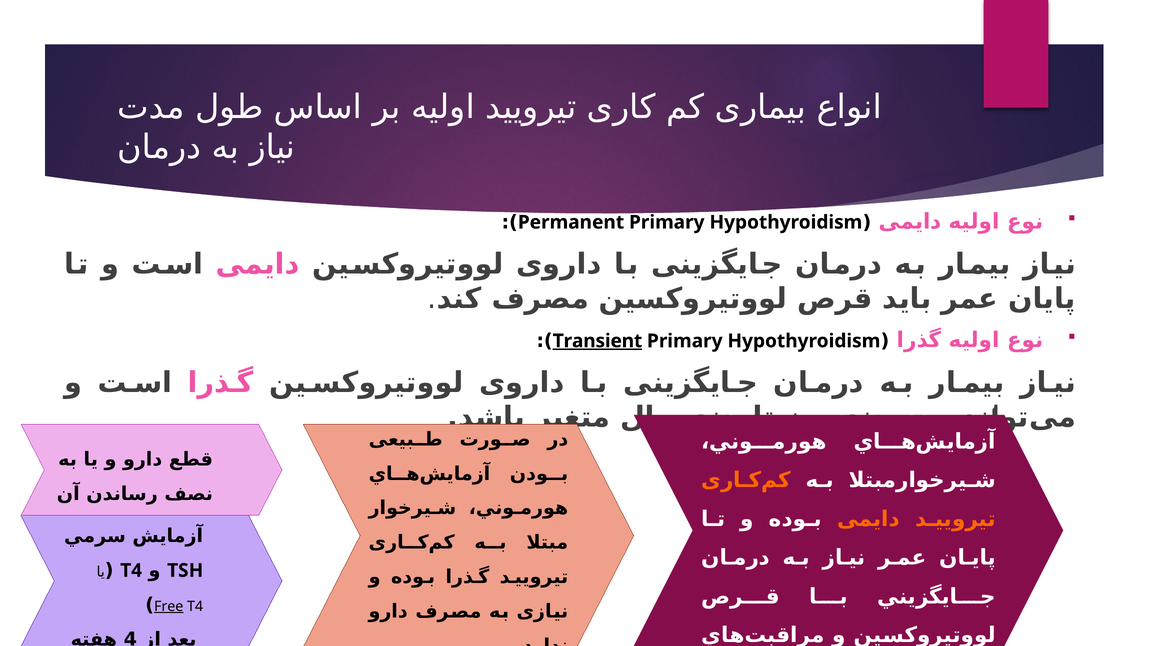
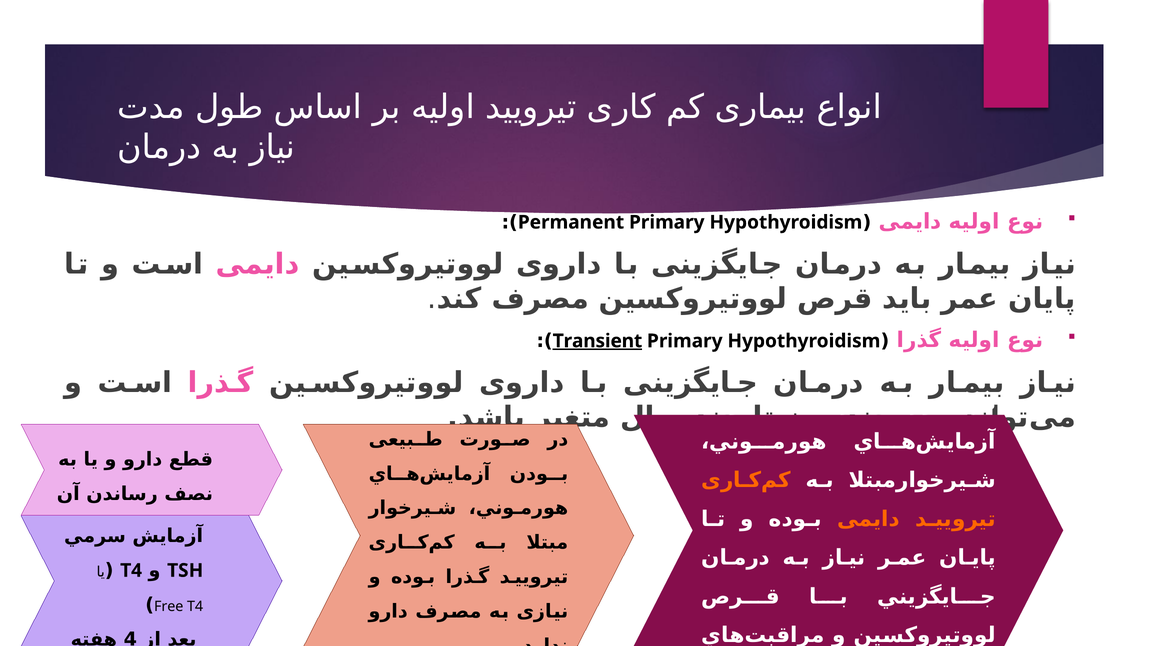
Free underline: present -> none (169, 607)
